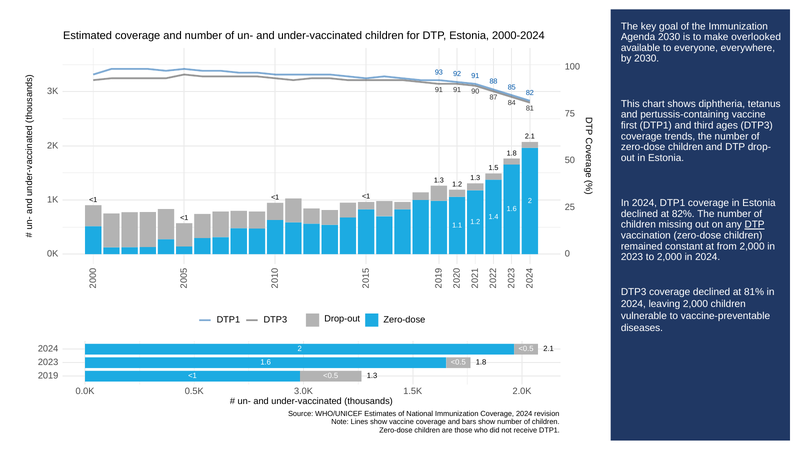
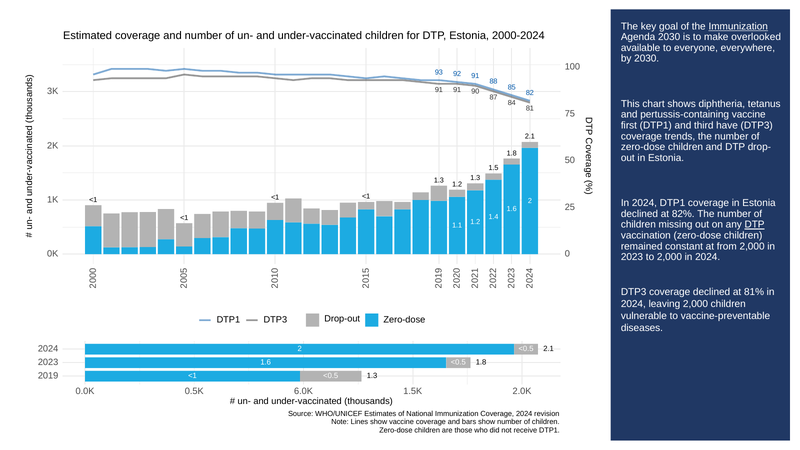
Immunization underline: none -> present (738, 26)
ages: ages -> have (727, 125)
3.0K: 3.0K -> 6.0K (303, 391)
